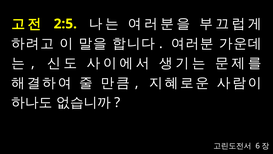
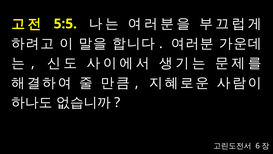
2:5: 2:5 -> 5:5 (65, 24)
